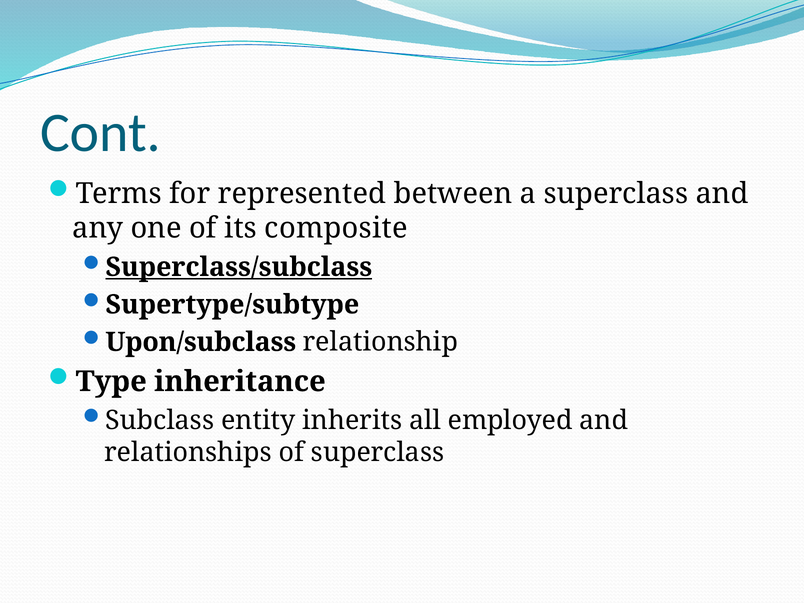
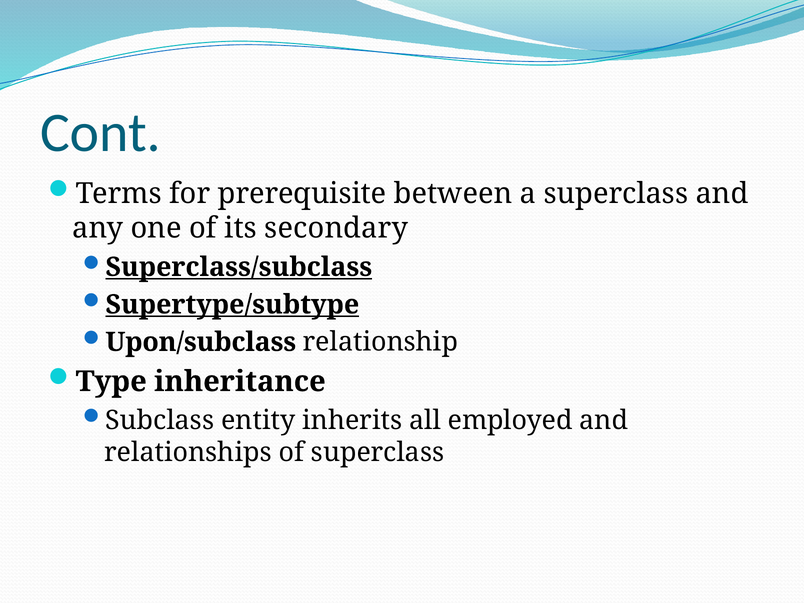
represented: represented -> prerequisite (302, 194)
composite: composite -> secondary (336, 228)
Supertype/subtype underline: none -> present (232, 305)
